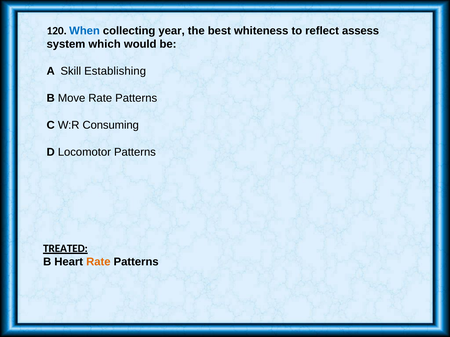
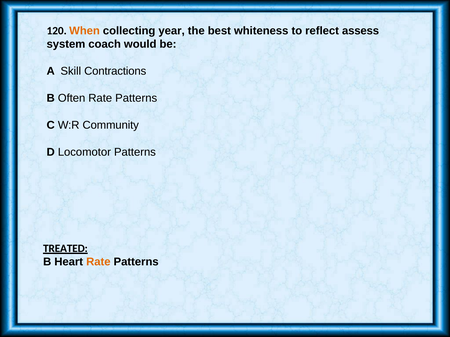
When colour: blue -> orange (85, 31)
which: which -> coach (105, 44)
Establishing: Establishing -> Contractions (115, 71)
Move: Move -> Often (72, 98)
Consuming: Consuming -> Community (111, 125)
